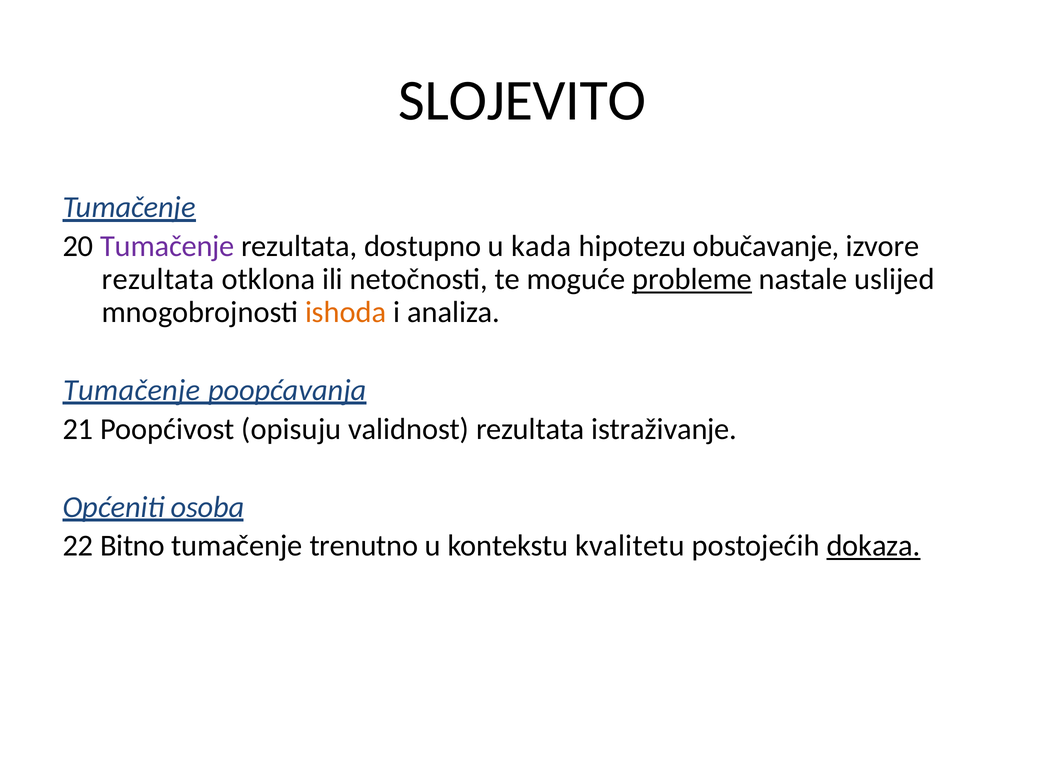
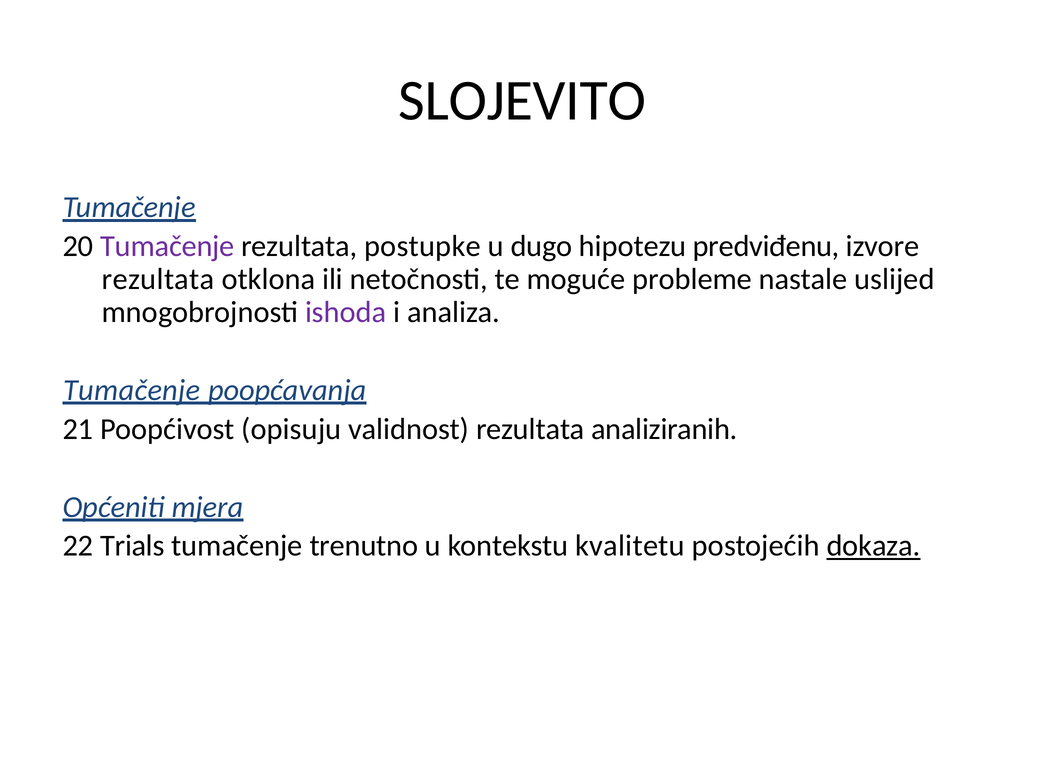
dostupno: dostupno -> postupke (422, 246)
kada: kada -> dugo (542, 246)
obučavanje: obučavanje -> predviđenu (766, 246)
probleme underline: present -> none (692, 279)
ishoda colour: orange -> purple (346, 312)
istraživanje: istraživanje -> analiziranih (664, 429)
osoba: osoba -> mjera (207, 507)
Bitno: Bitno -> Trials (132, 546)
